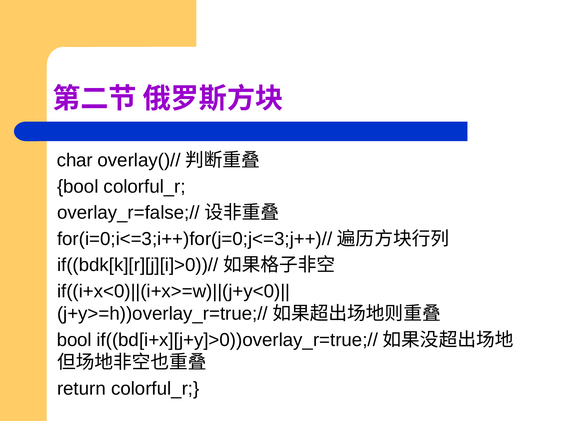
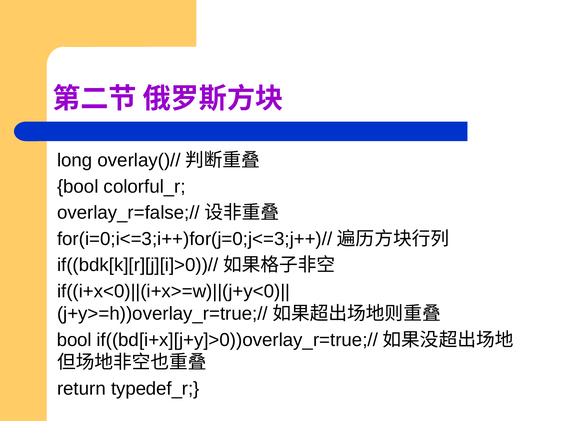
char: char -> long (75, 160)
return colorful_r: colorful_r -> typedef_r (155, 388)
